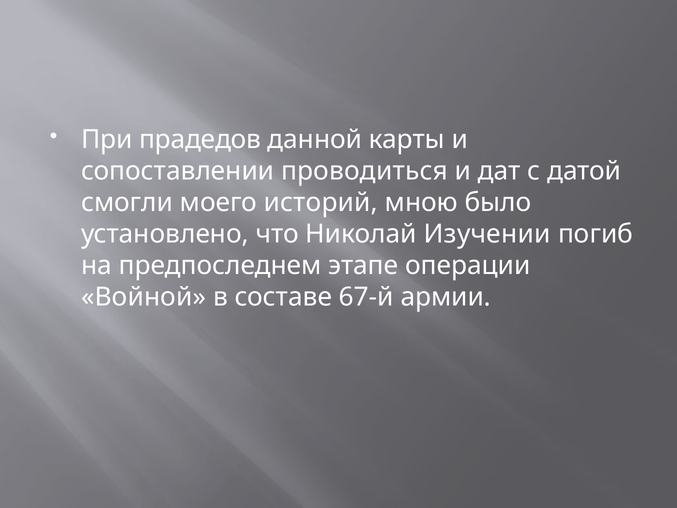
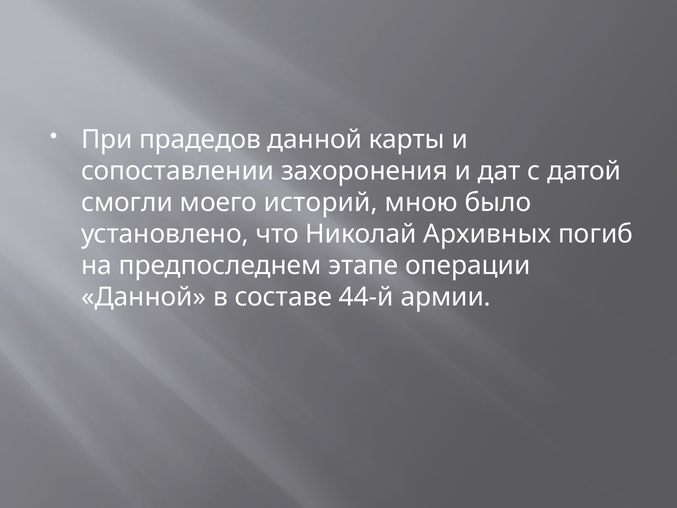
проводиться: проводиться -> захоронения (365, 171)
Изучении: Изучении -> Архивных (487, 234)
Войной: Войной -> Данной (144, 297)
67-й: 67-й -> 44-й (366, 297)
